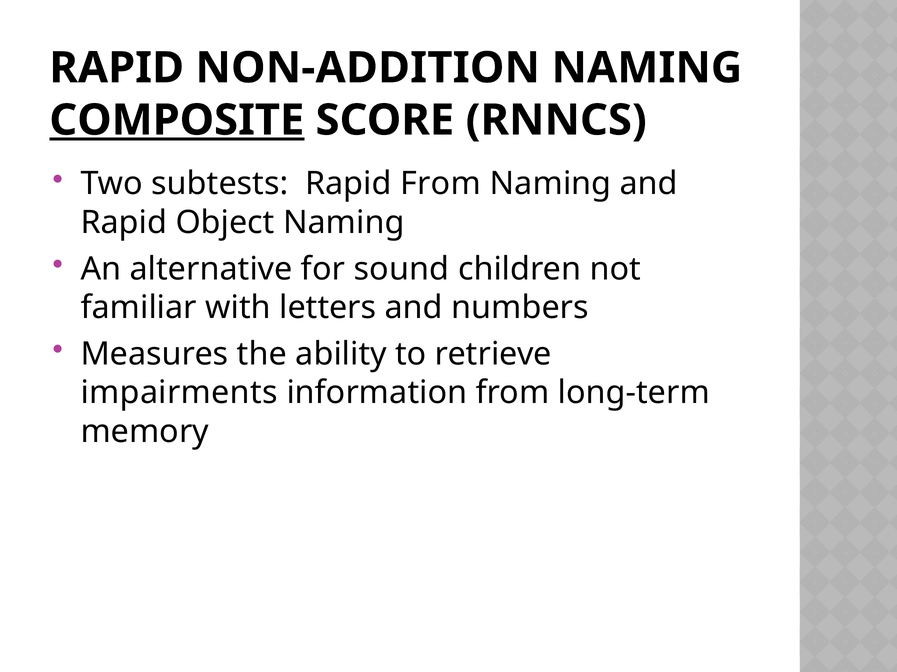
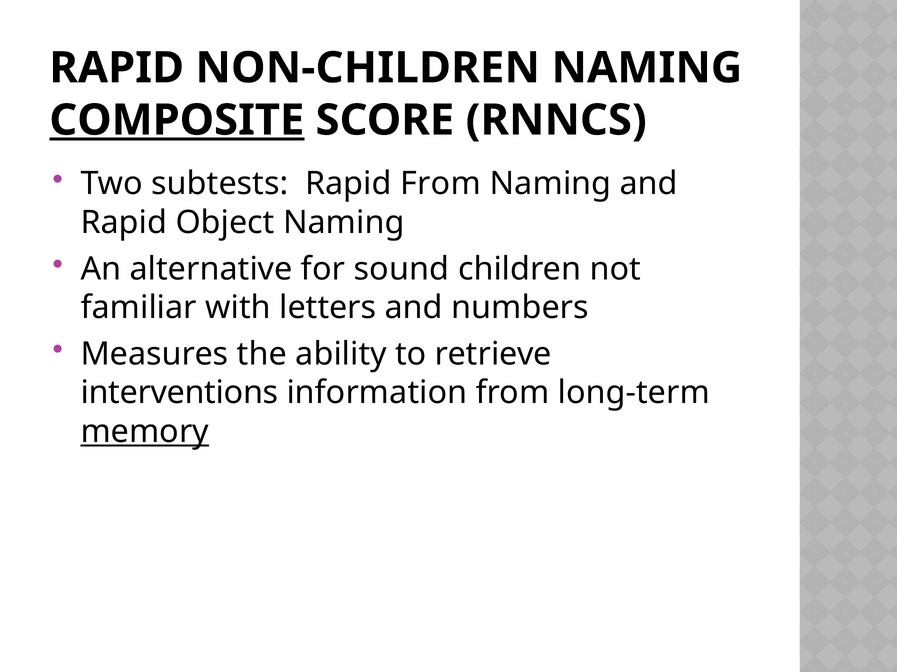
NON-ADDITION: NON-ADDITION -> NON-CHILDREN (368, 68)
impairments: impairments -> interventions (179, 393)
memory underline: none -> present (145, 432)
